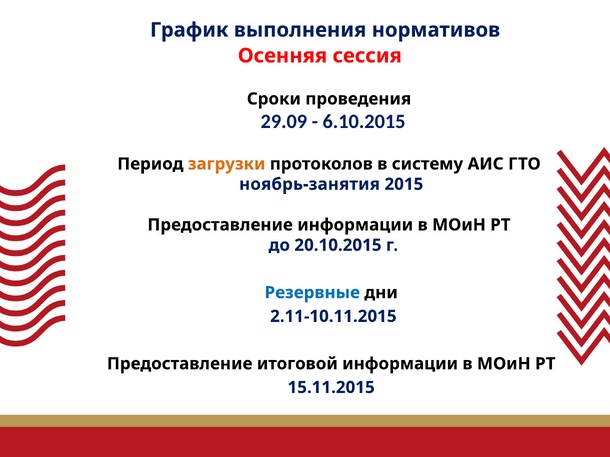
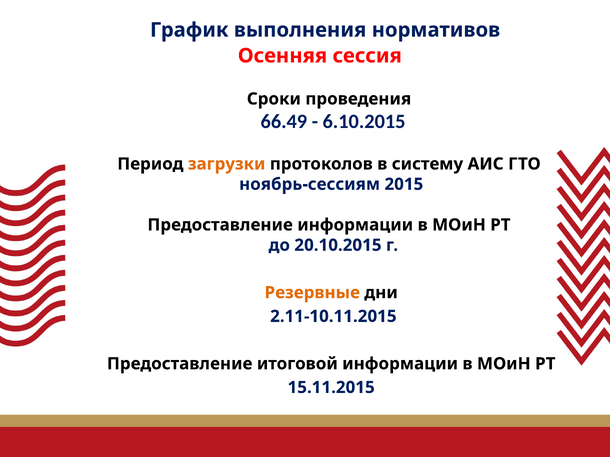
29.09: 29.09 -> 66.49 (284, 122)
ноябрь-занятия: ноябрь-занятия -> ноябрь-сессиям (310, 184)
Резервные colour: blue -> orange (312, 293)
